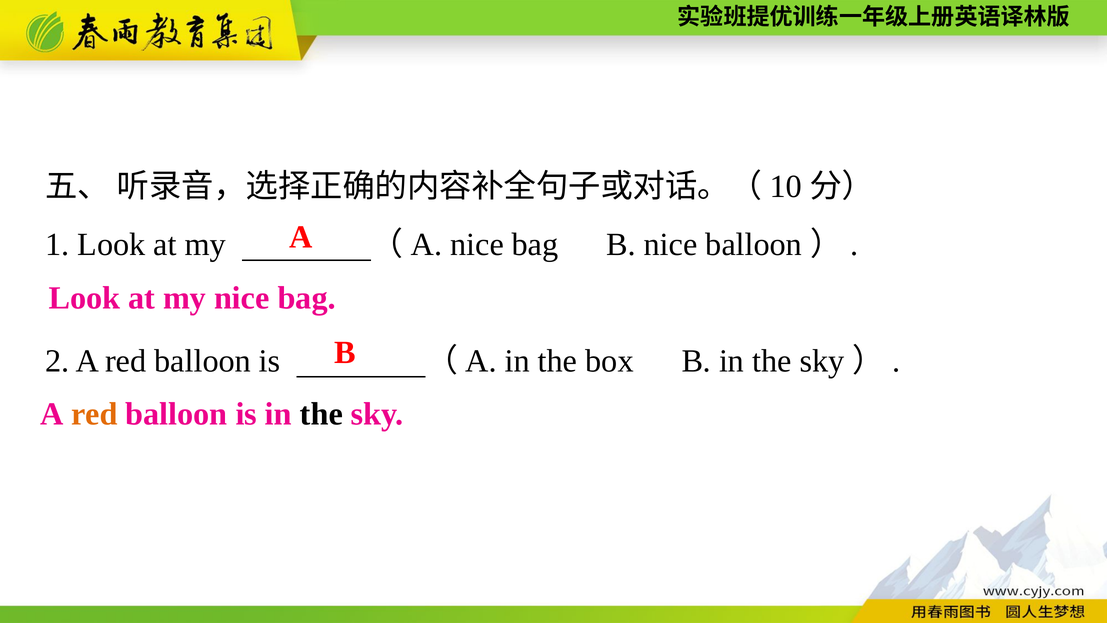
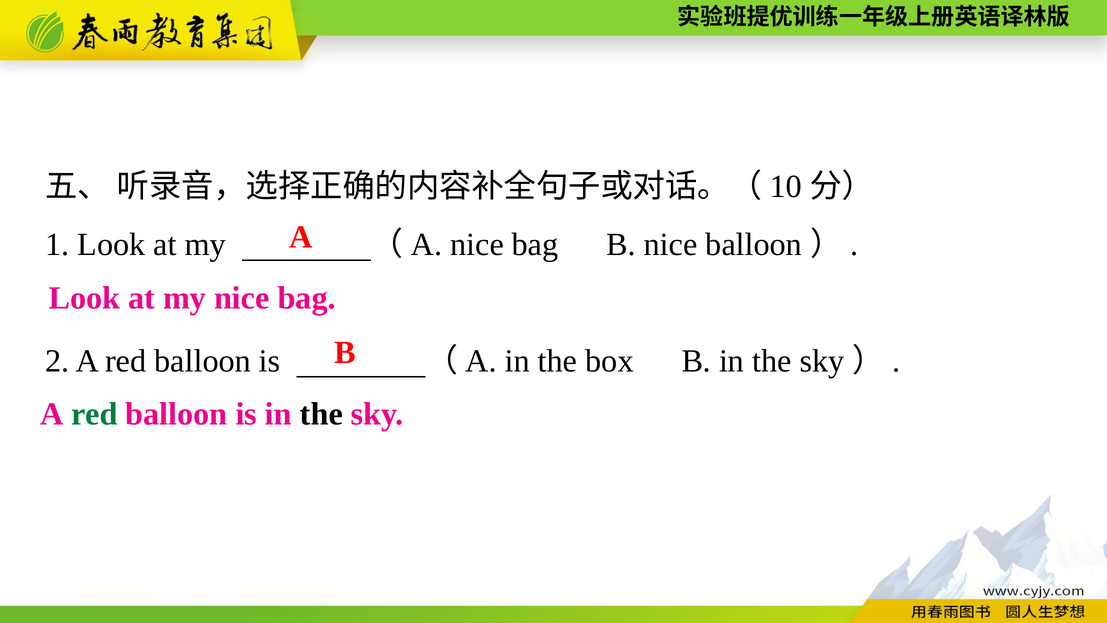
red colour: orange -> green (94, 414)
